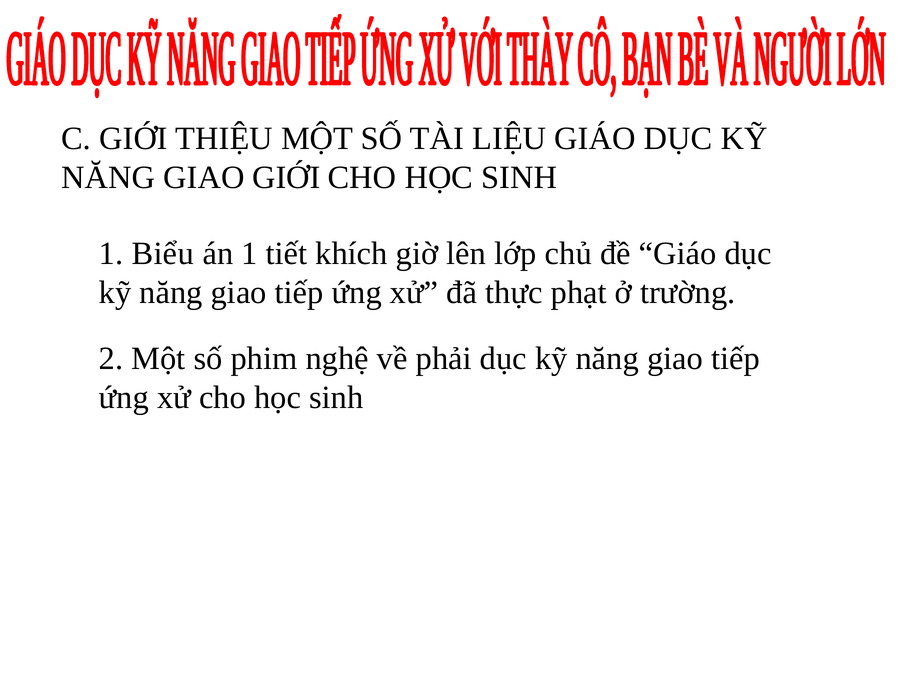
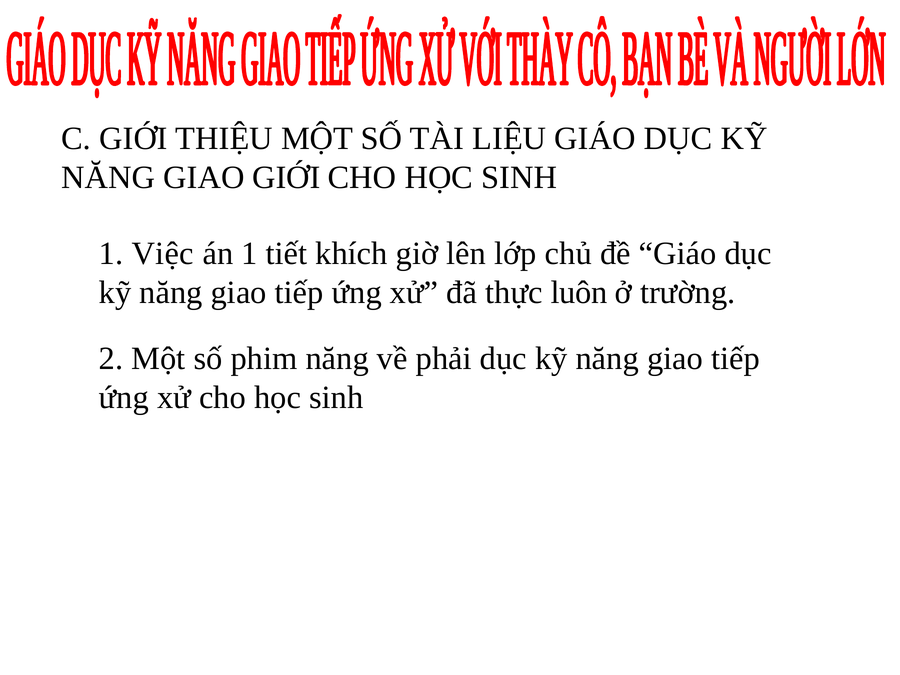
Biểu: Biểu -> Việc (163, 253)
phạt: phạt -> luôn (579, 292)
phim nghệ: nghệ -> năng (337, 358)
